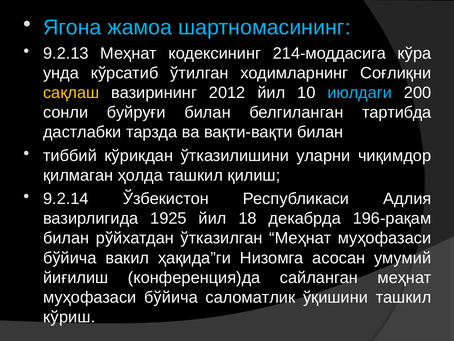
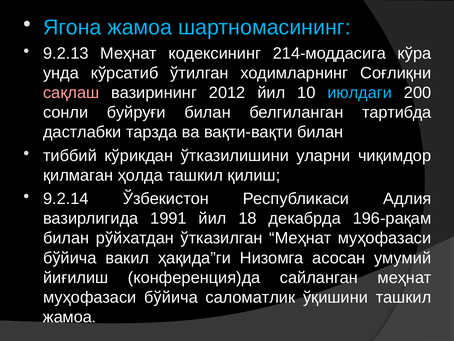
сақлаш colour: yellow -> pink (71, 93)
1925: 1925 -> 1991 (168, 218)
кўриш: кўриш -> жамоа (70, 317)
